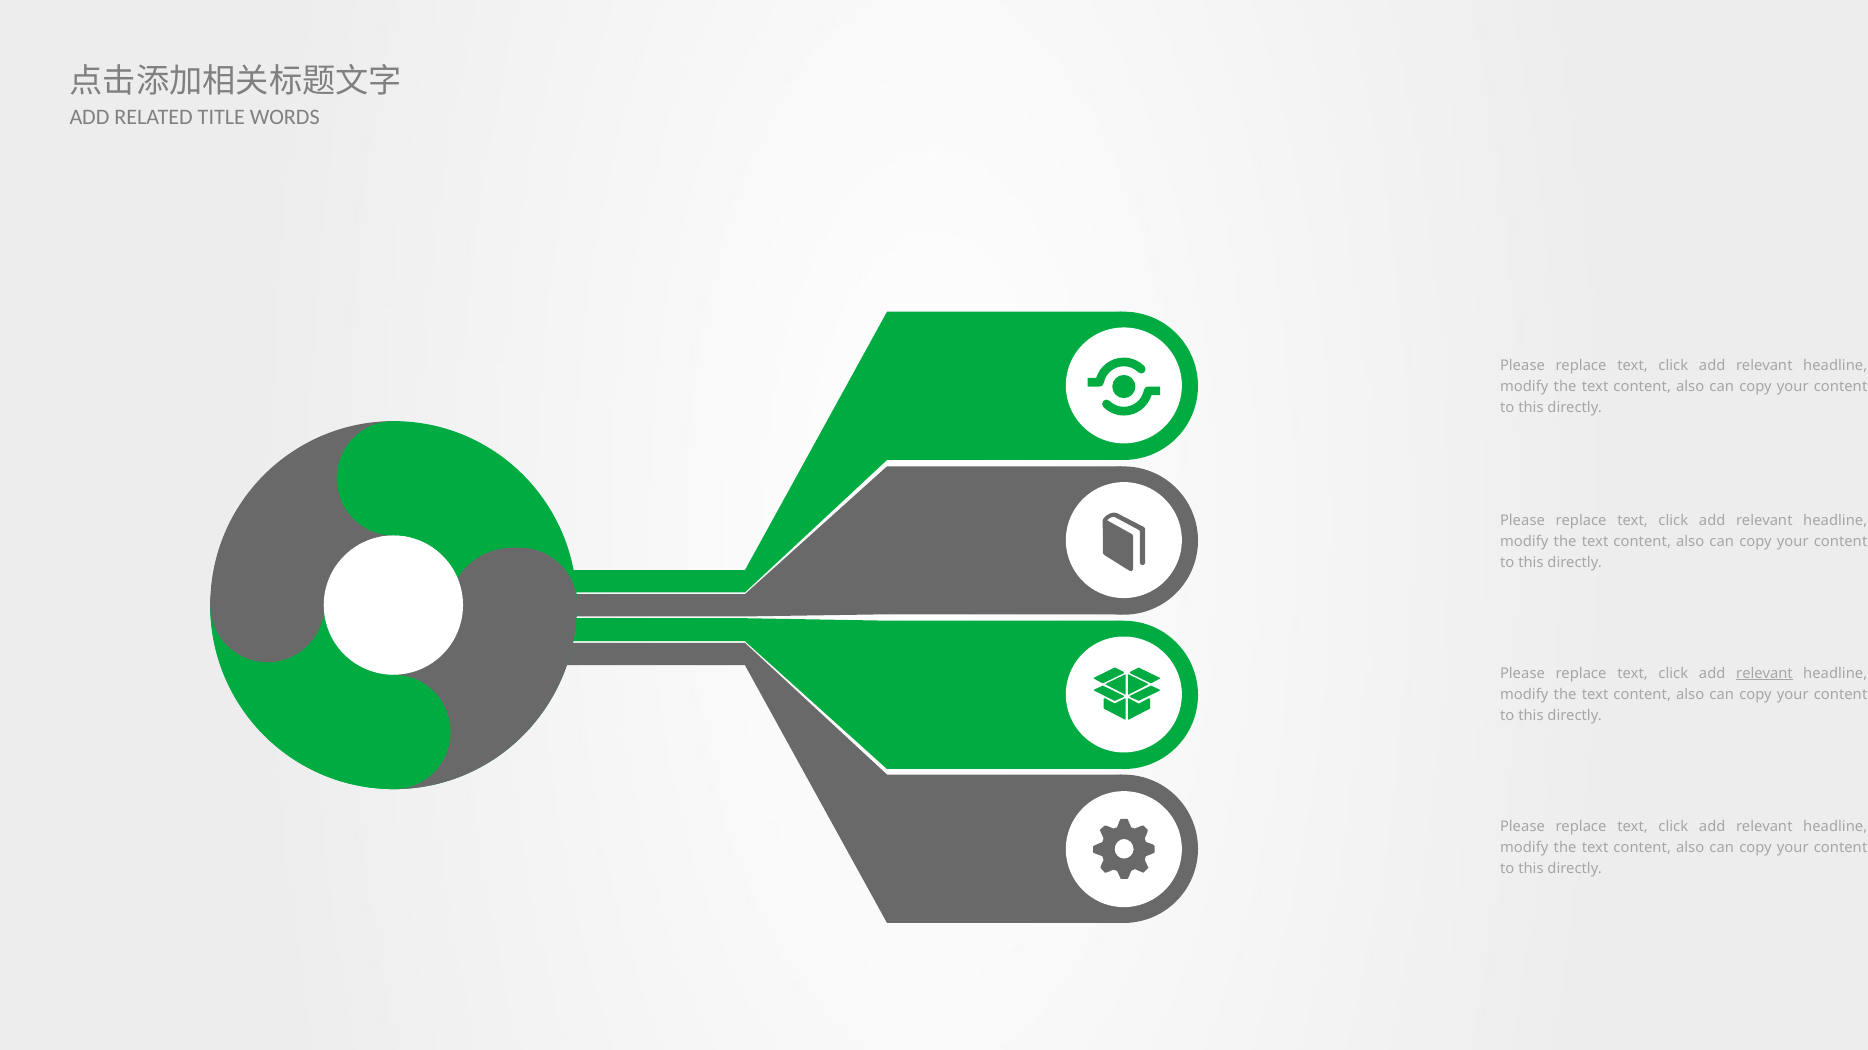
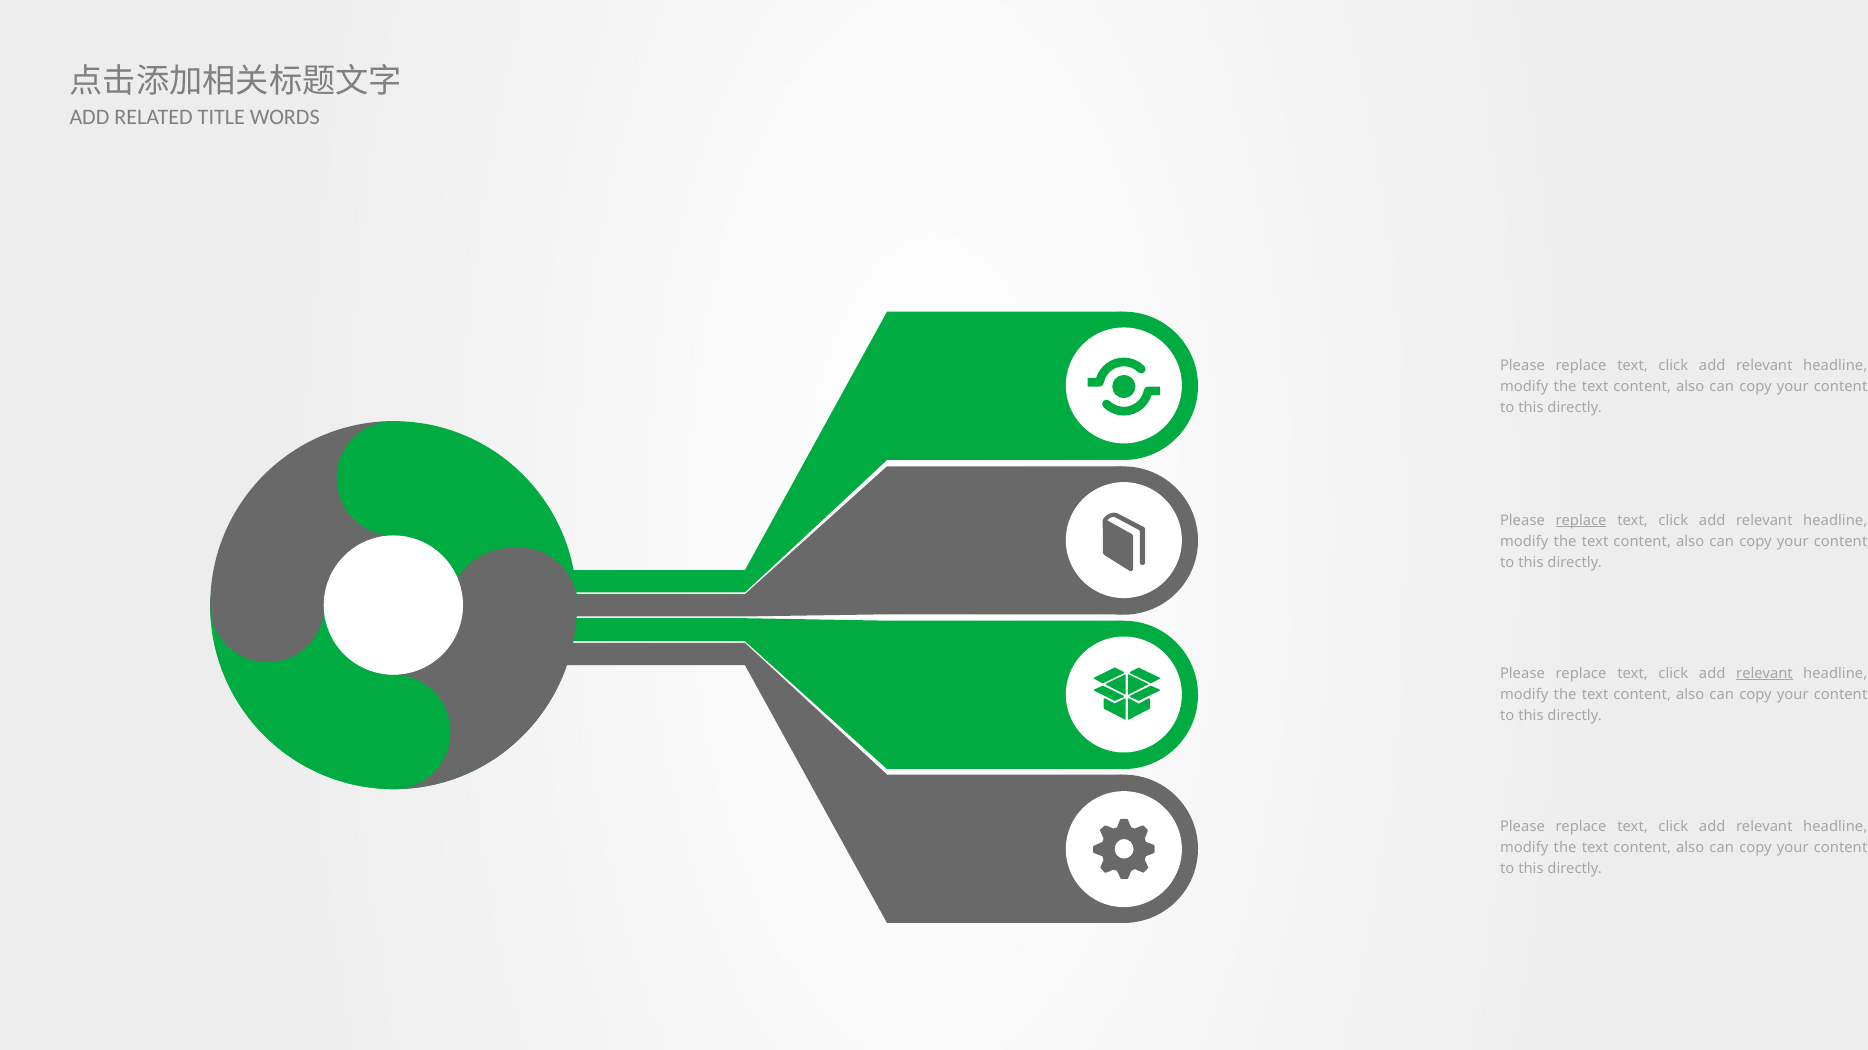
replace underline: none -> present (1581, 521)
